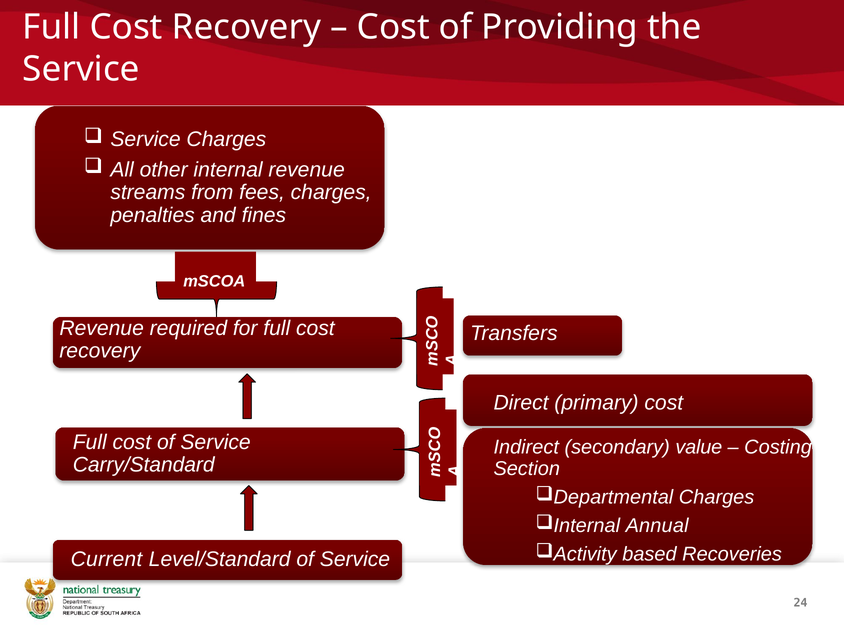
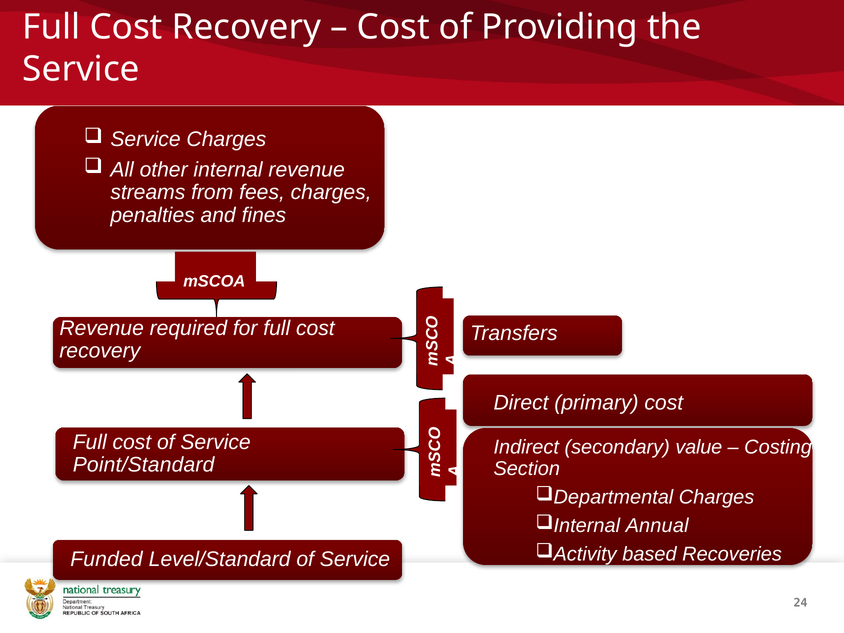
Carry/Standard: Carry/Standard -> Point/Standard (144, 465)
Current: Current -> Funded (106, 559)
